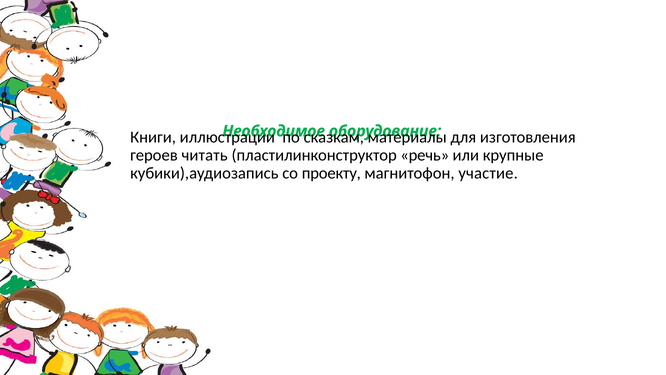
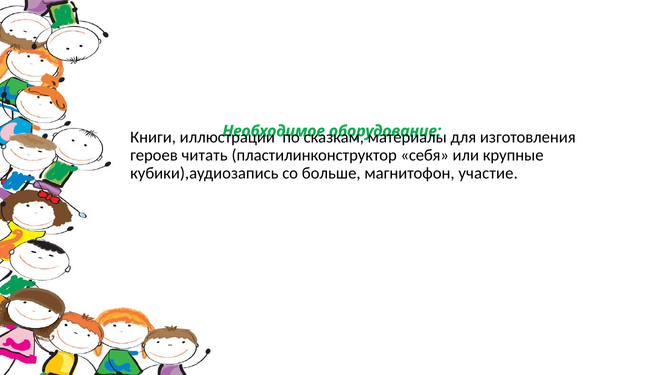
речь: речь -> себя (425, 155)
проекту: проекту -> больше (331, 173)
